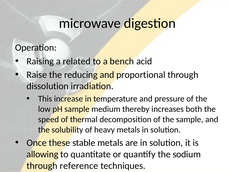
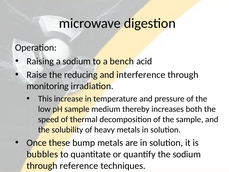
a related: related -> sodium (77, 61)
proportional: proportional -> interference (141, 75)
dissolution: dissolution -> monitoring (48, 86)
stable: stable -> bump (84, 143)
allowing: allowing -> bubbles (42, 154)
